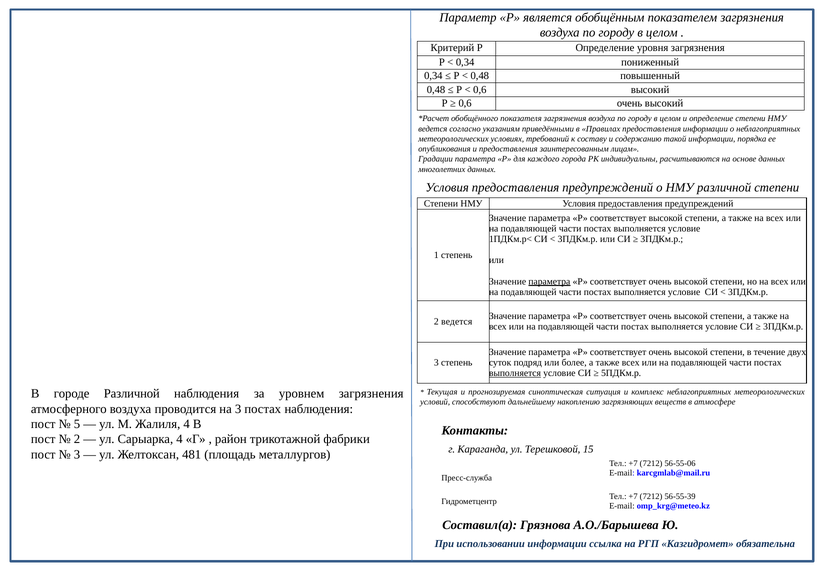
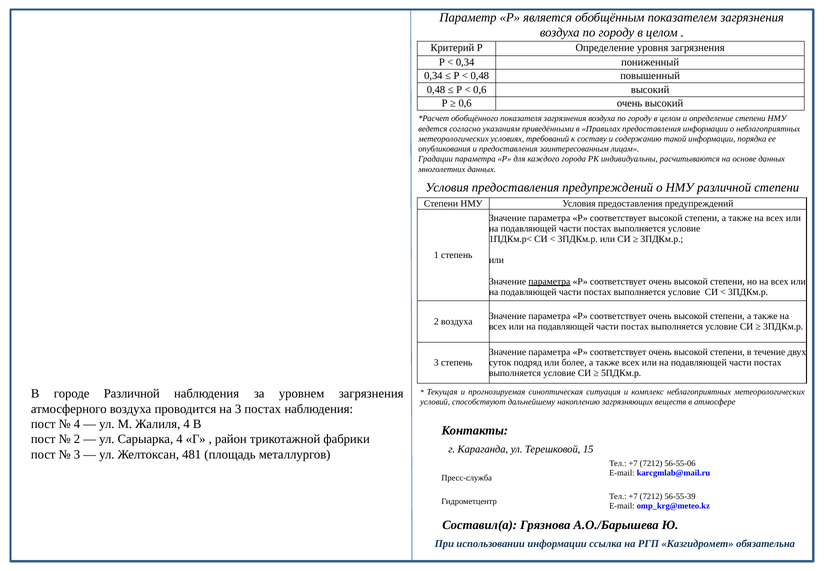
2 ведется: ведется -> воздуха (457, 321)
выполняется underline: present -> none (515, 373)
5: 5 -> 4 (77, 424)
